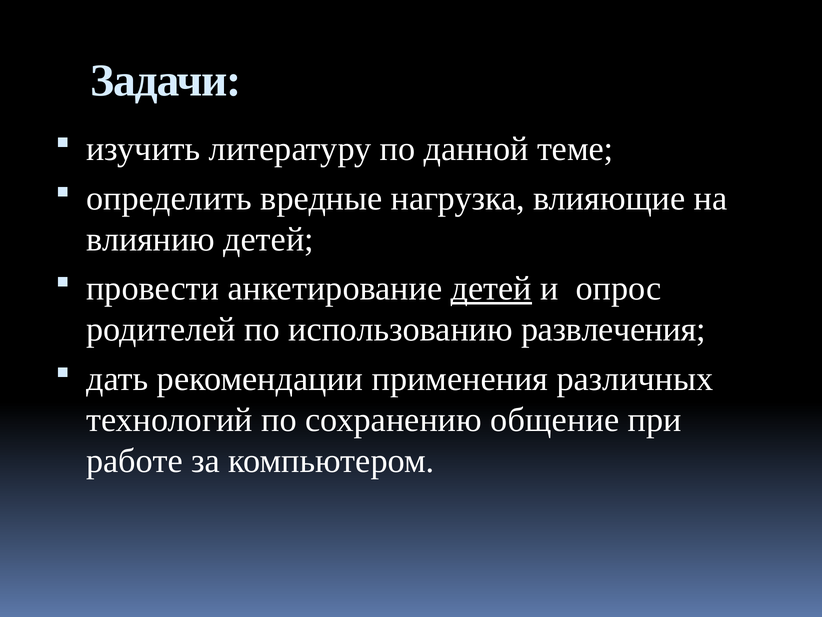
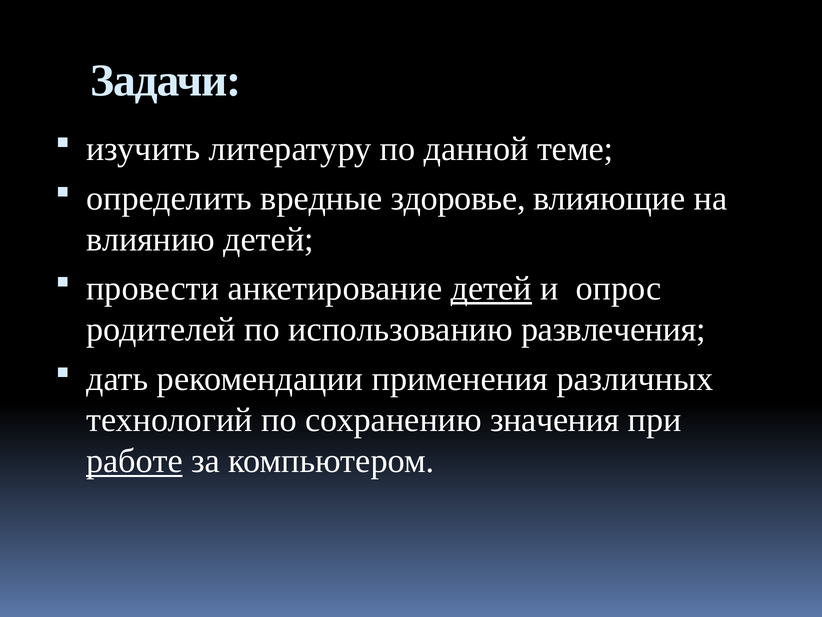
нагрузка: нагрузка -> здоровье (458, 198)
общение: общение -> значения (555, 420)
работе underline: none -> present (134, 461)
